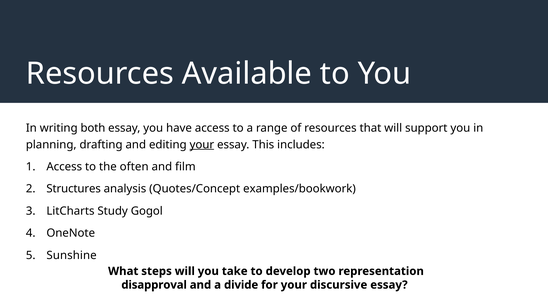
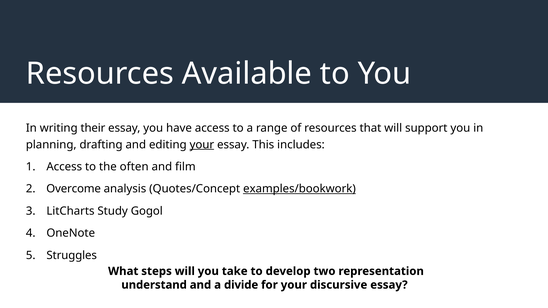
both: both -> their (93, 128)
Structures: Structures -> Overcome (74, 189)
examples/bookwork underline: none -> present (299, 189)
Sunshine: Sunshine -> Struggles (72, 255)
disapproval: disapproval -> understand (154, 285)
